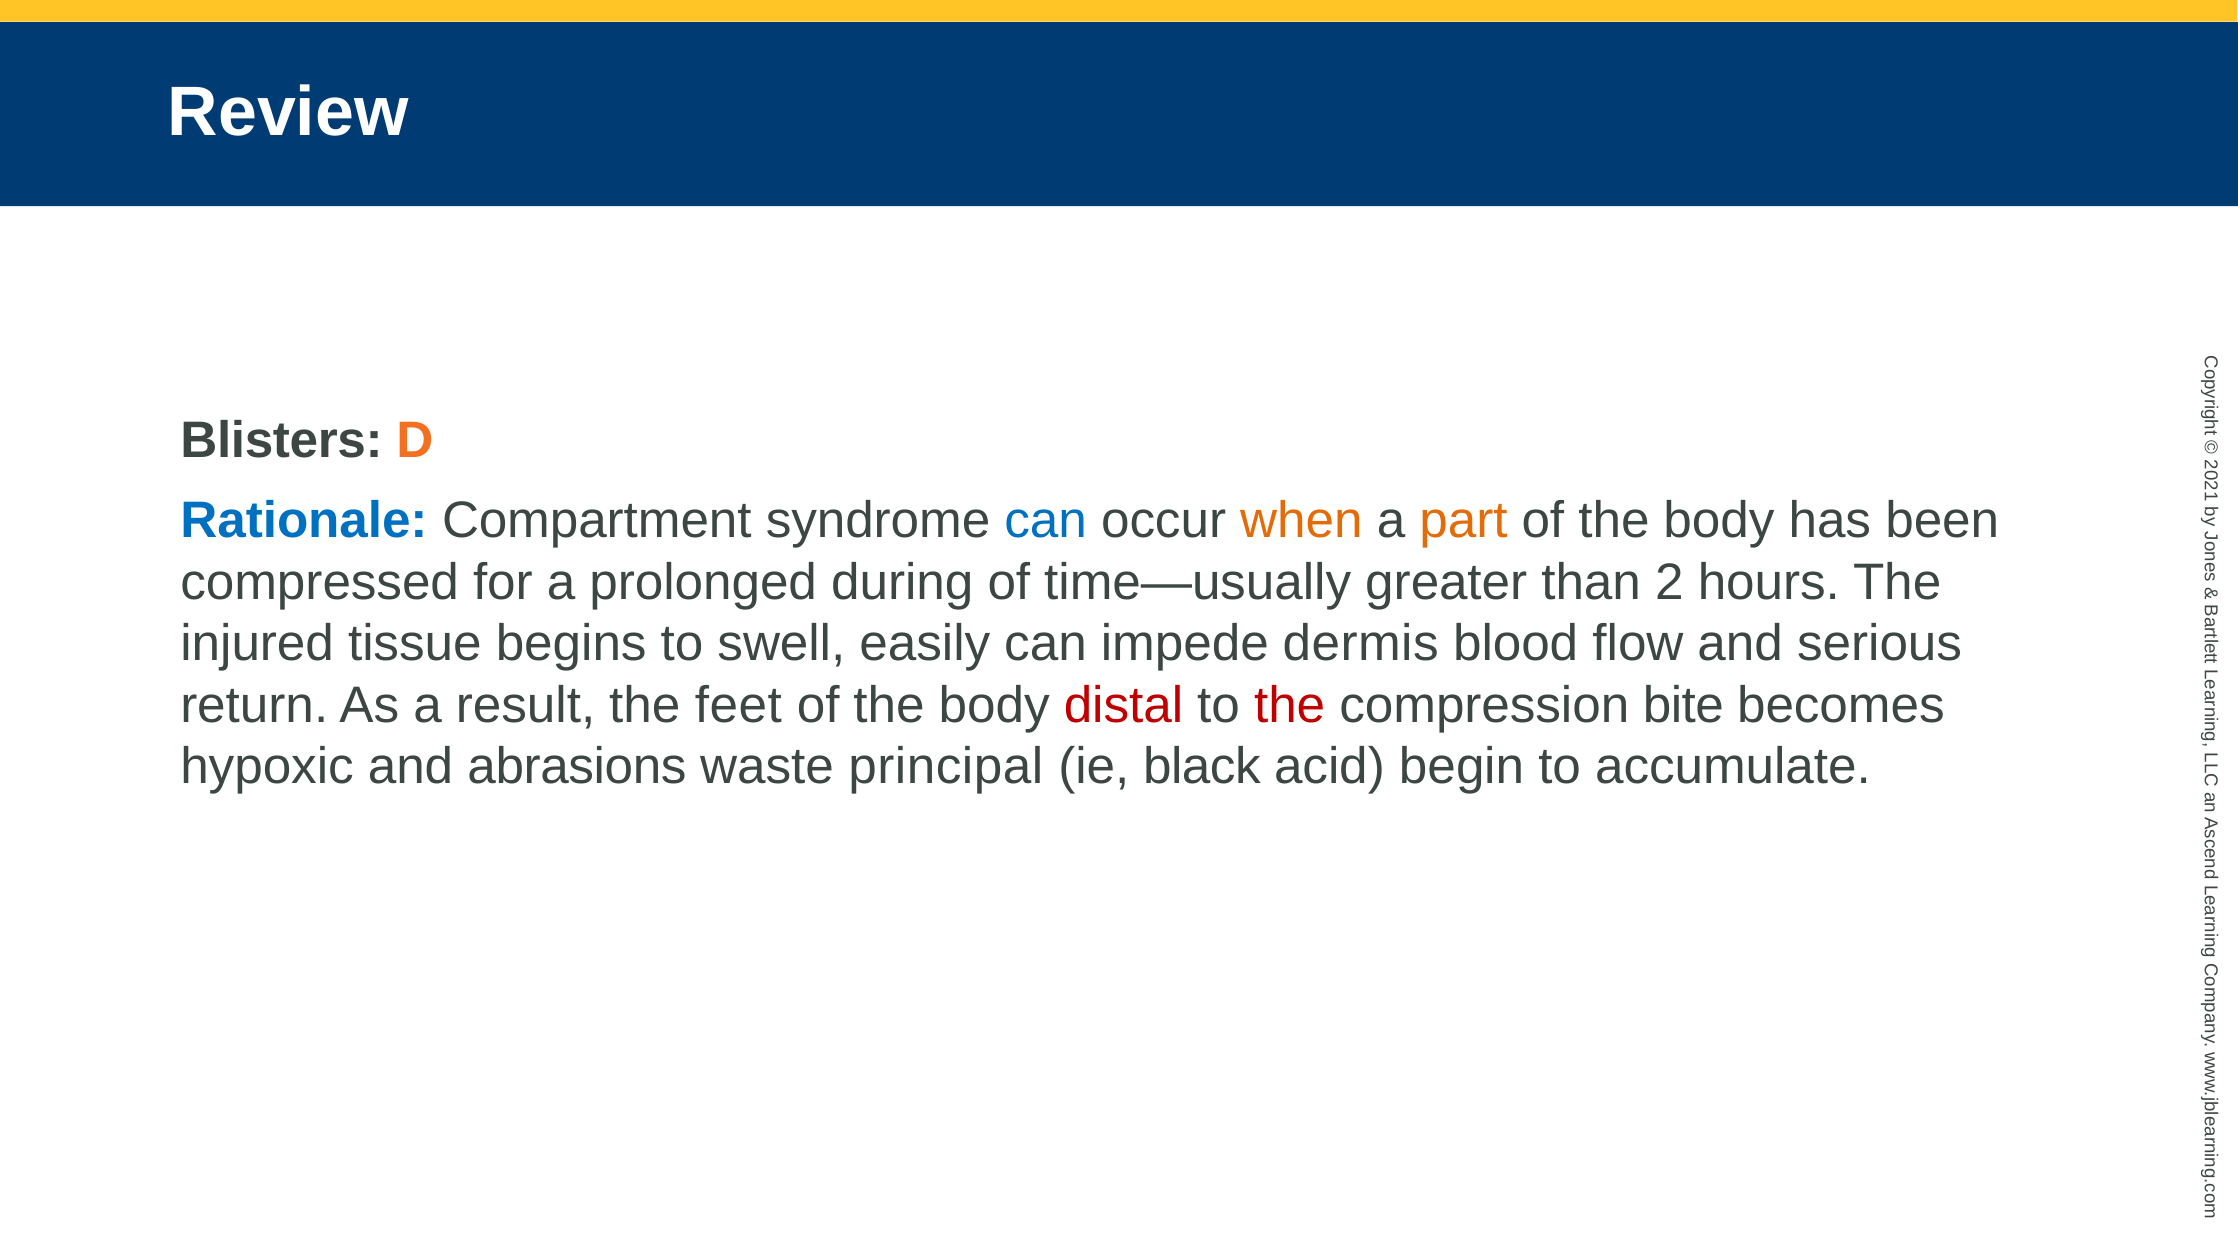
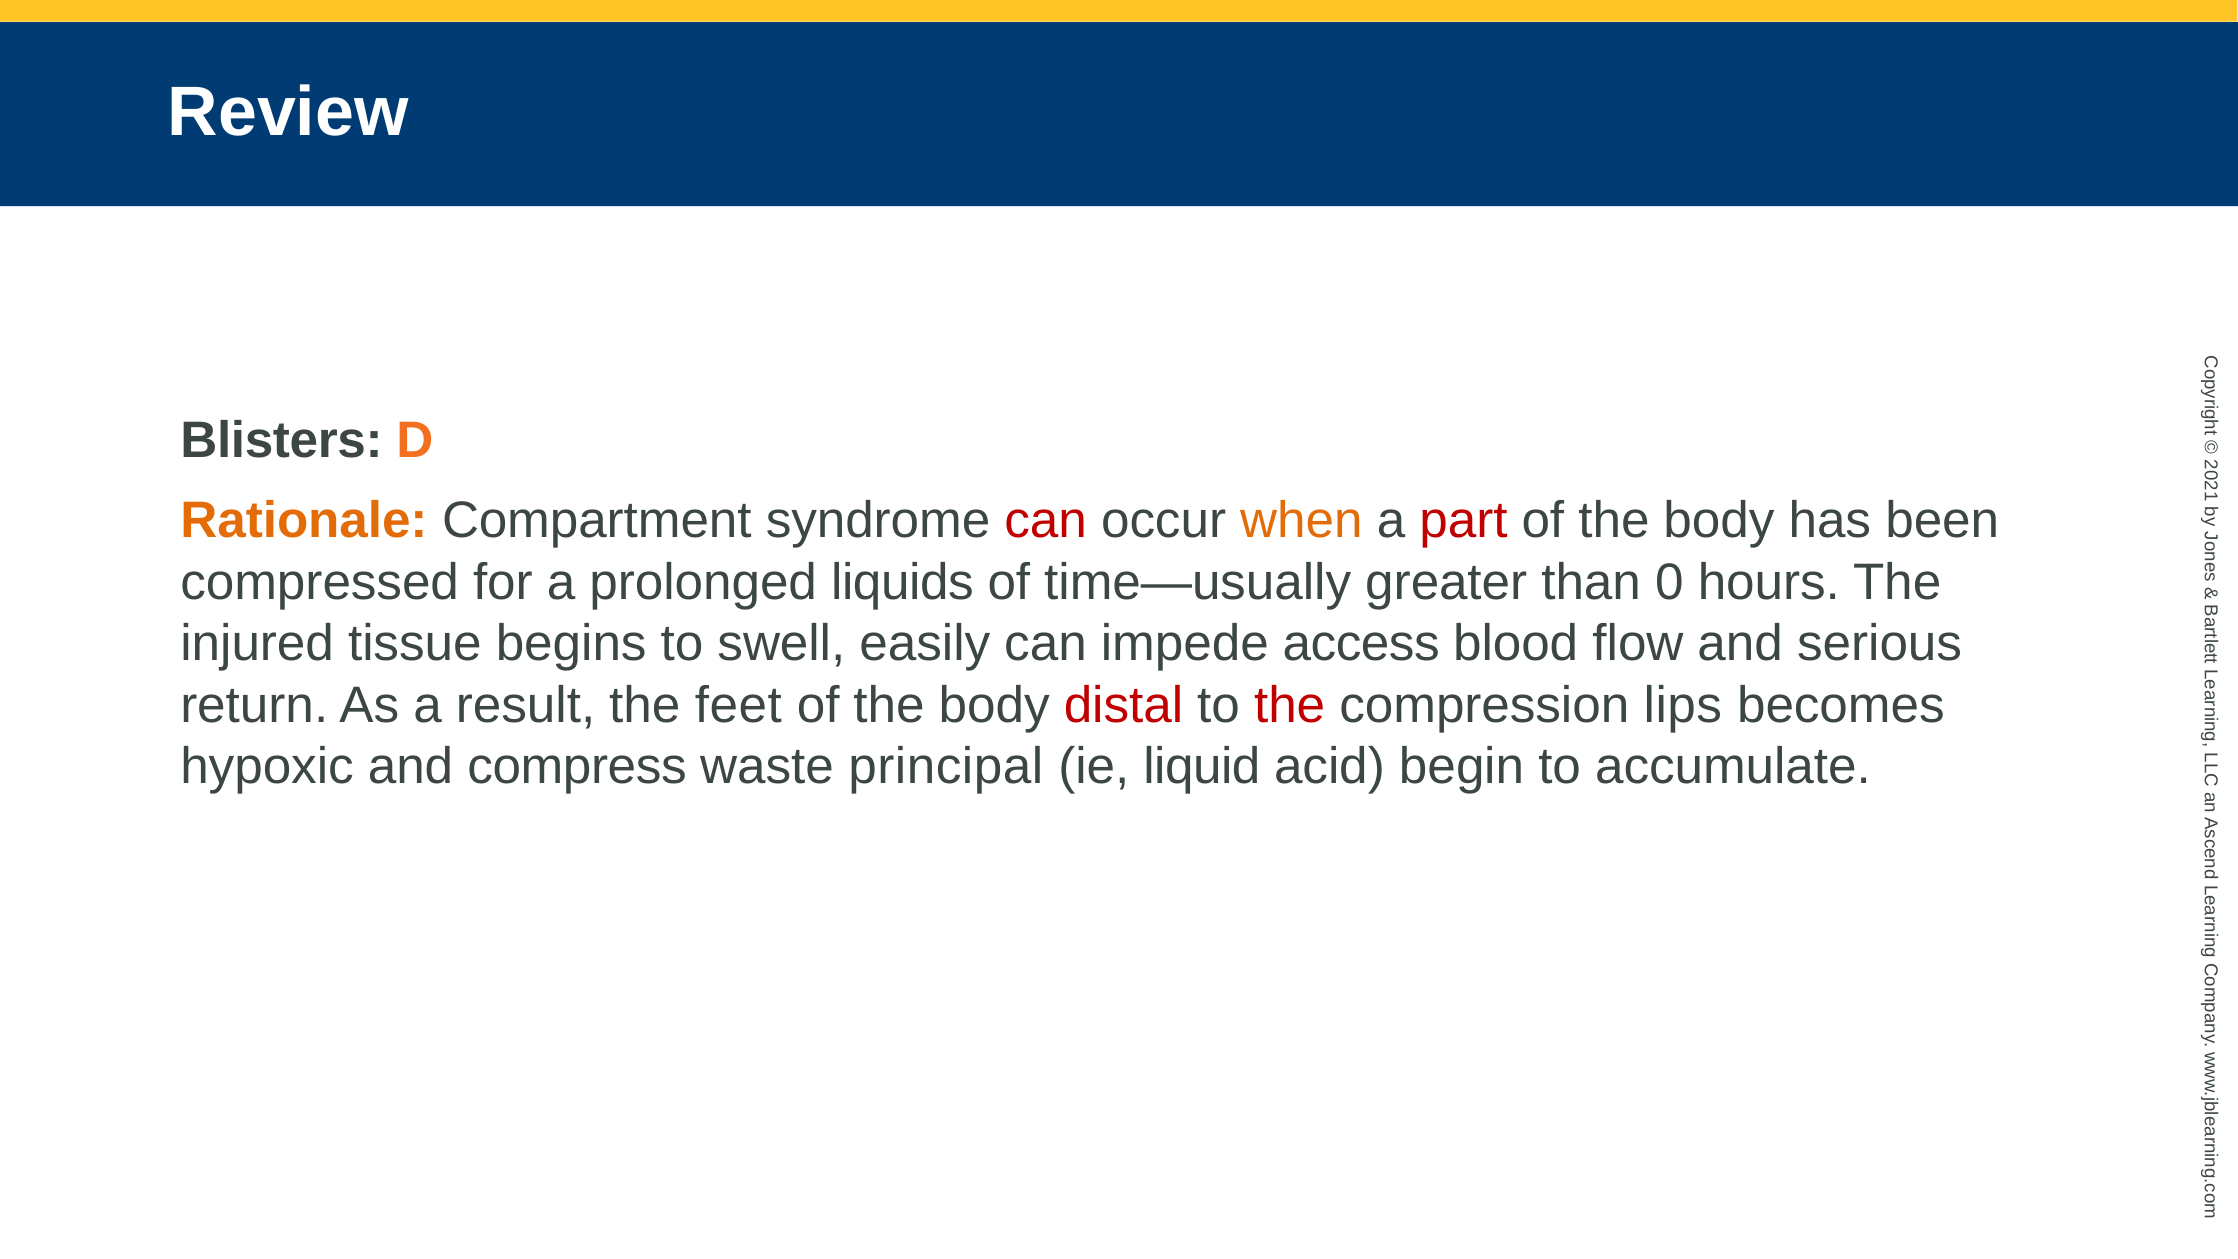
Rationale colour: blue -> orange (304, 521)
can colour: blue -> red (1046, 521)
part colour: orange -> red (1463, 521)
during: during -> liquids (902, 582)
than 2: 2 -> 0 (1669, 582)
dermis: dermis -> access (1361, 644)
bite: bite -> lips (1683, 705)
abrasions: abrasions -> compress (577, 767)
black: black -> liquid (1202, 767)
